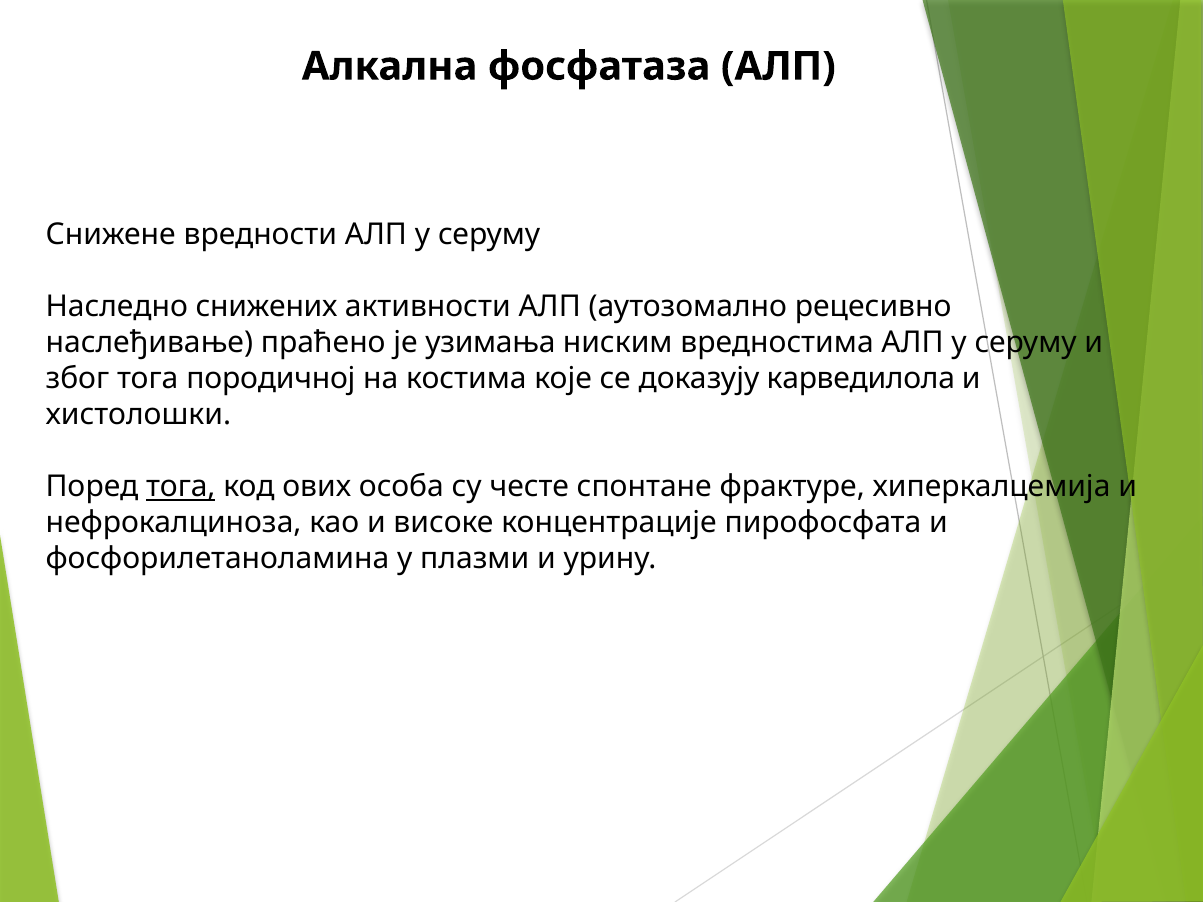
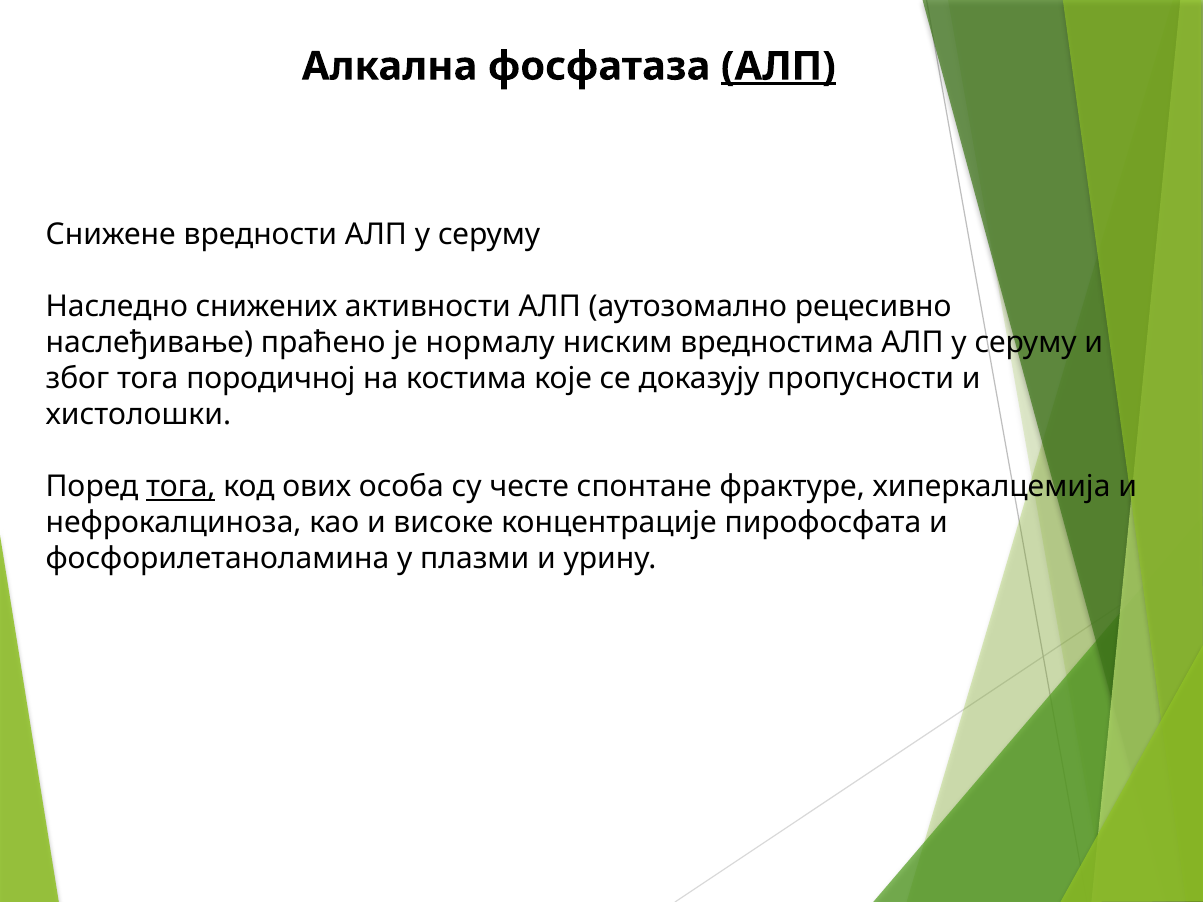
АЛП underline: none -> present (778, 66)
узимања: узимања -> нормалу (490, 342)
карведилола: карведилола -> пропусности (861, 379)
